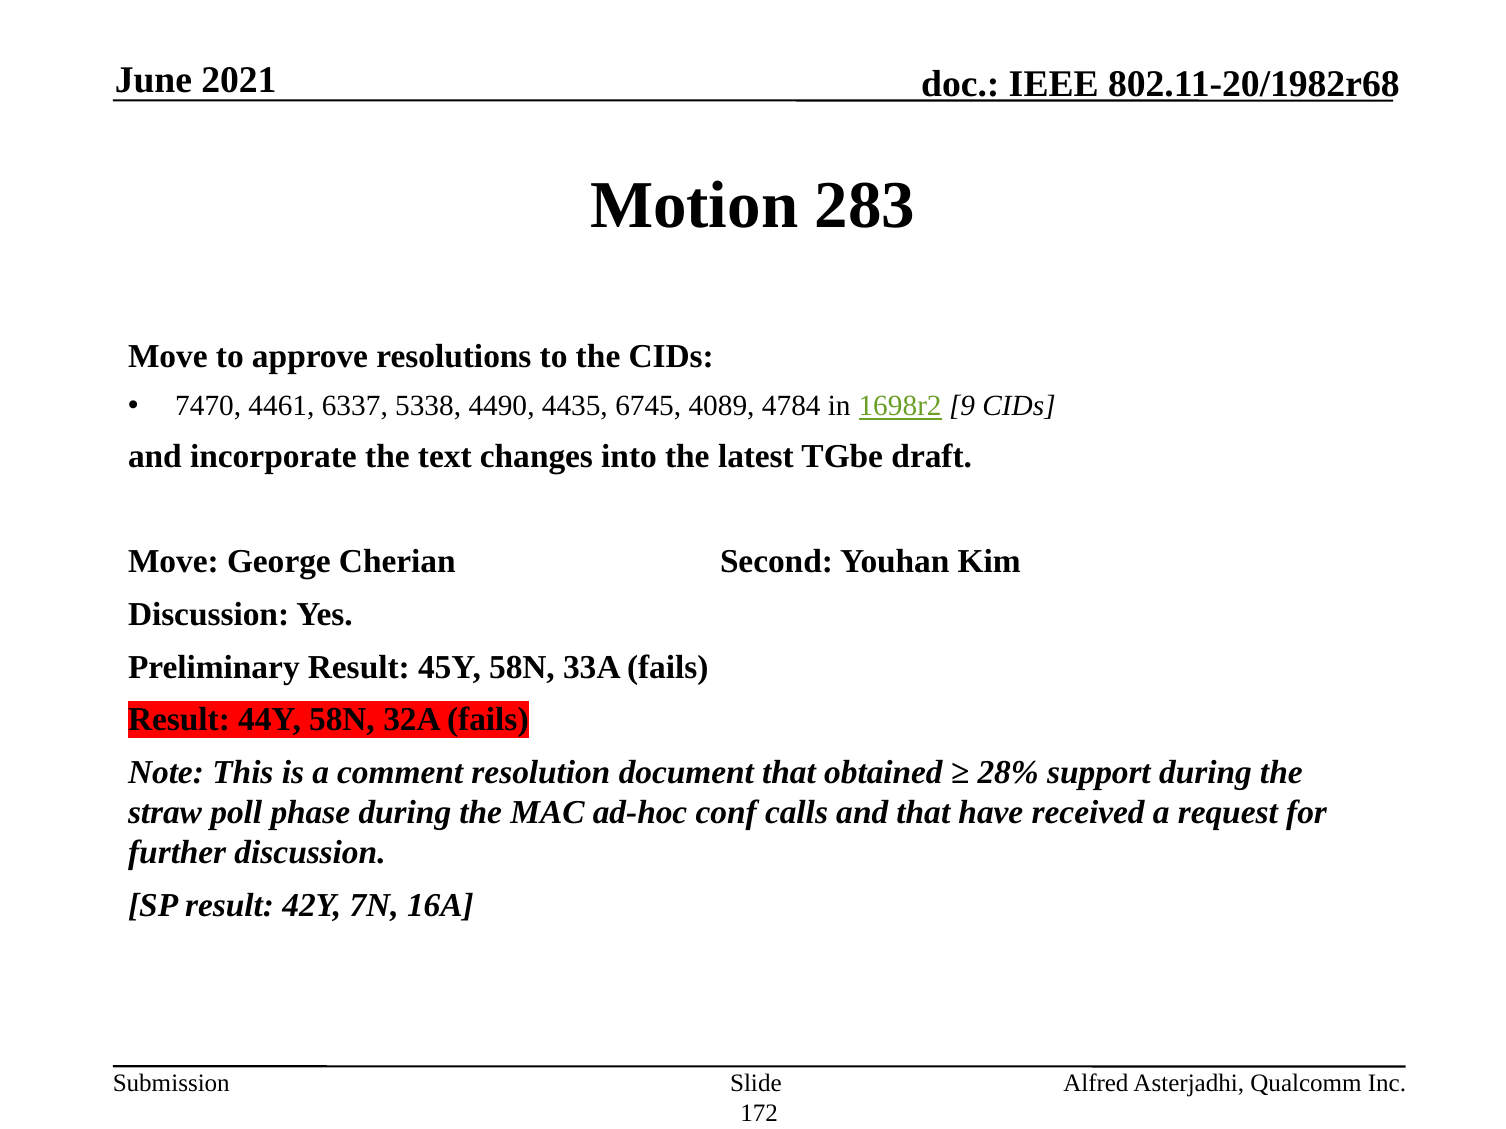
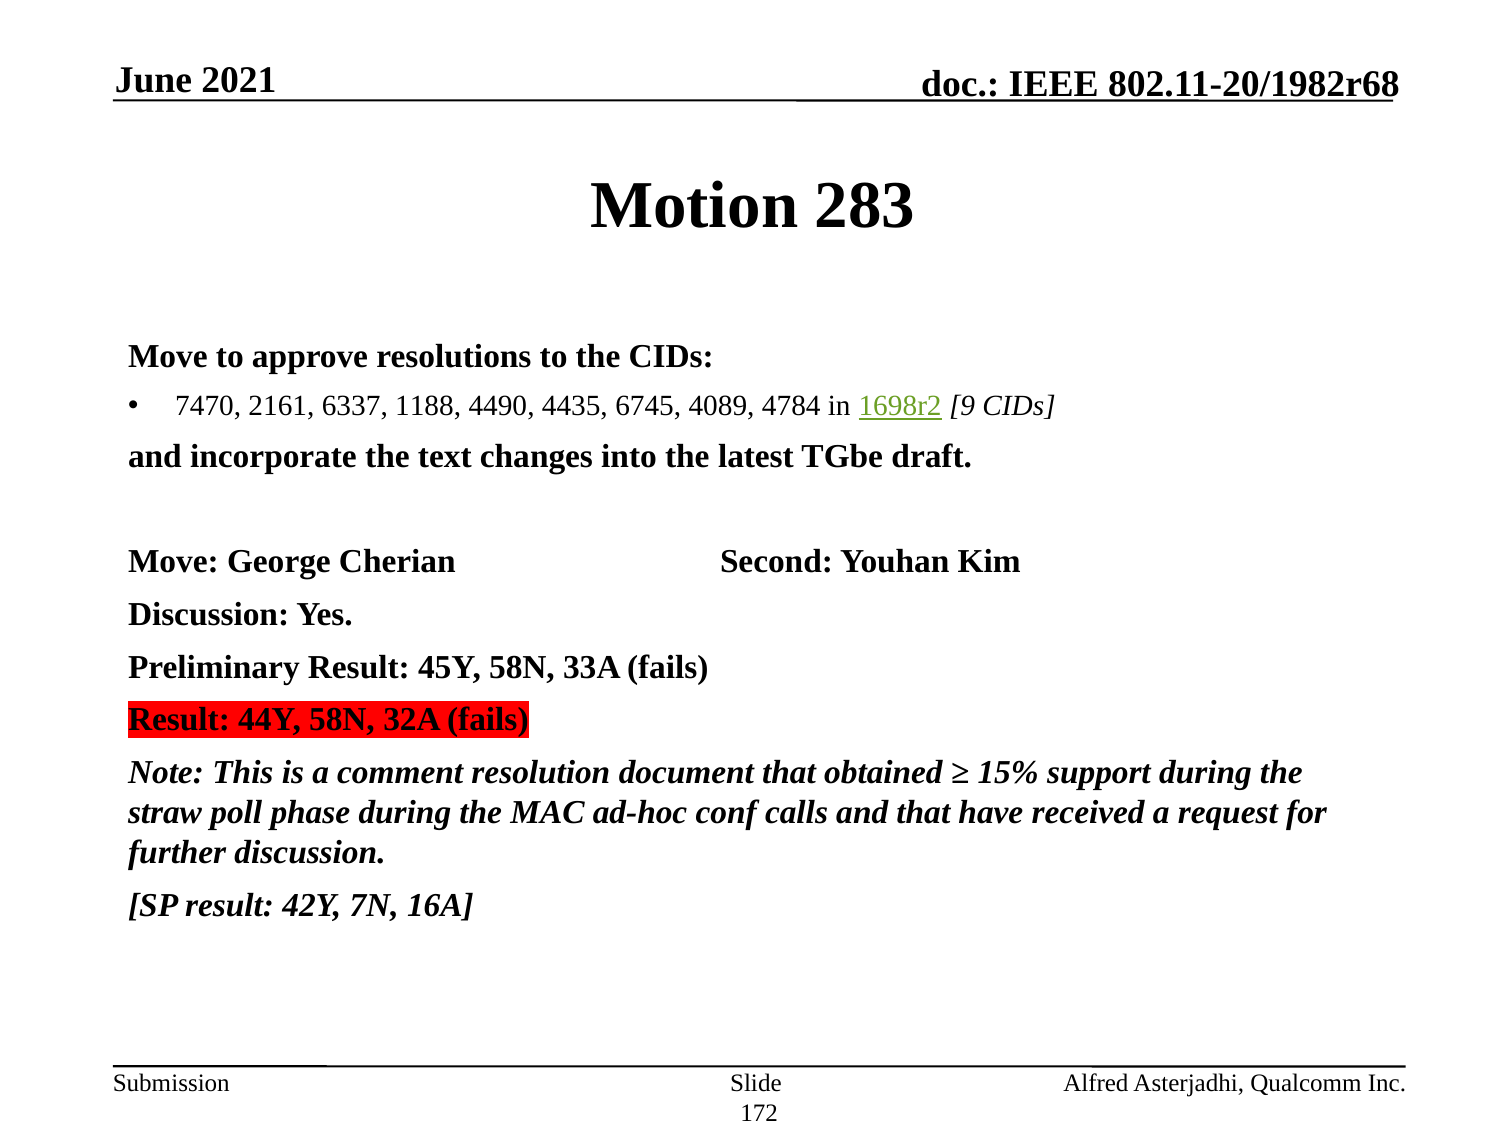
4461: 4461 -> 2161 (281, 406)
5338: 5338 -> 1188 (428, 406)
28%: 28% -> 15% (1008, 773)
